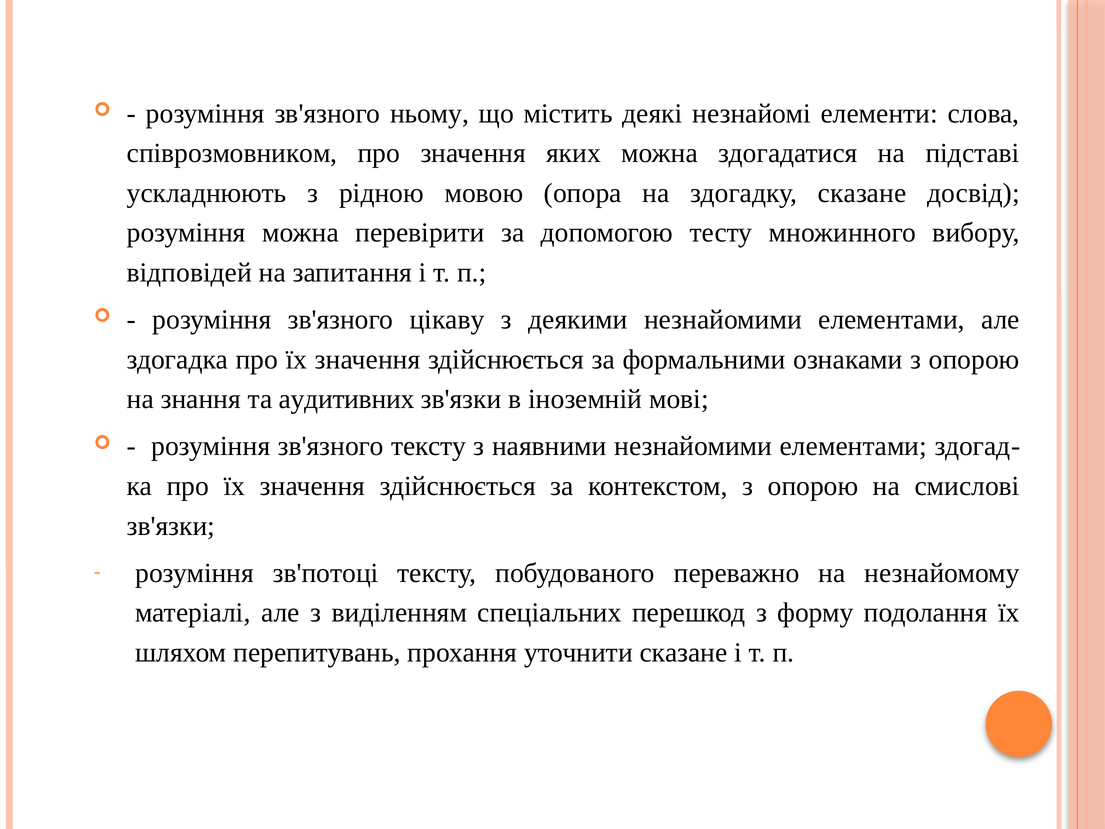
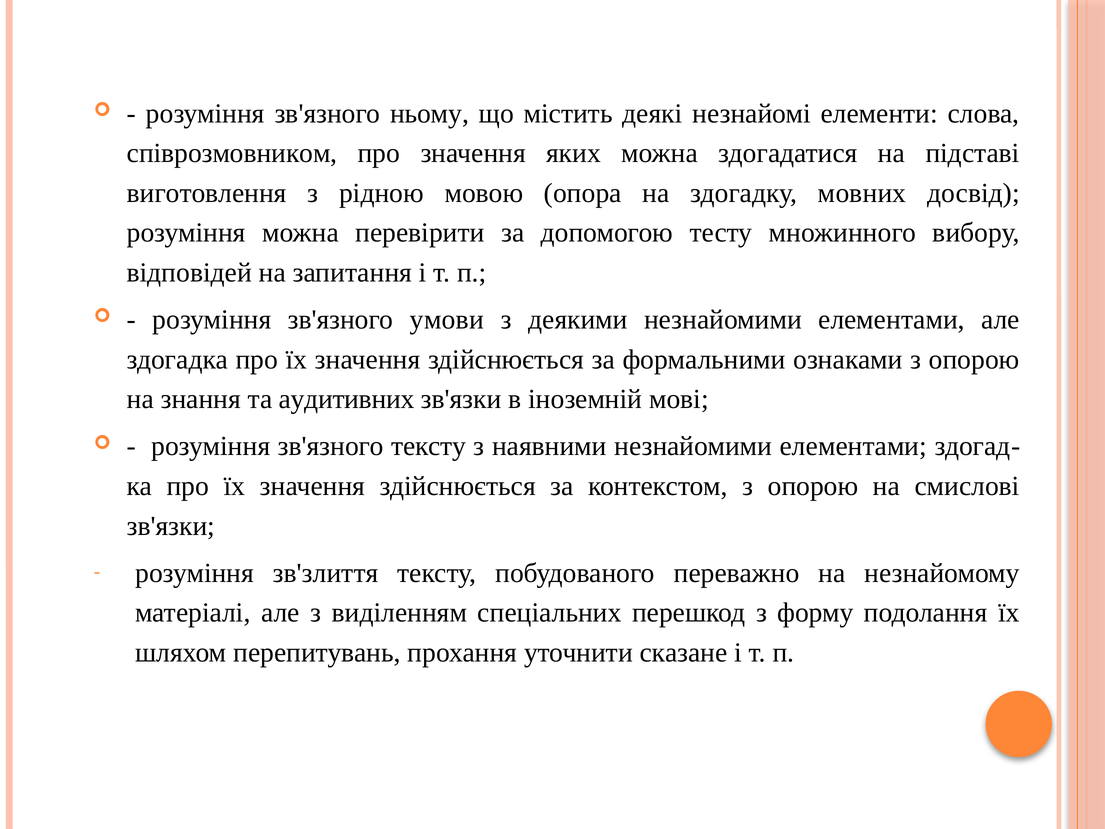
ускладнюють: ускладнюють -> виготовлення (207, 193)
здогадку сказане: сказане -> мовних (862, 193)
цікаву: цікаву -> умови (447, 320)
зв'потоці: зв'потоці -> зв'злиття (326, 573)
